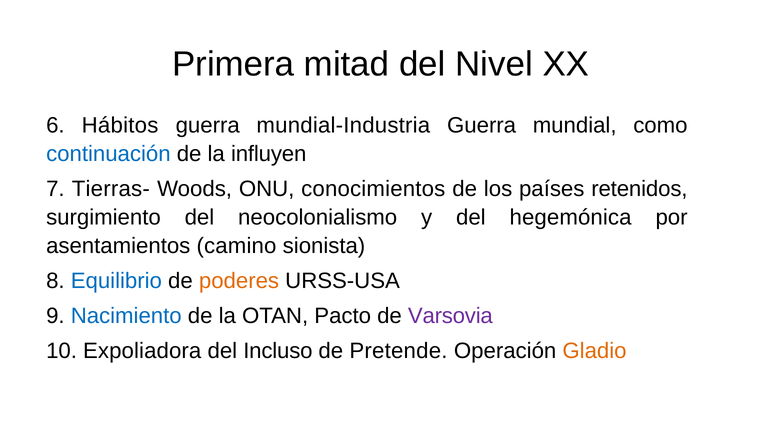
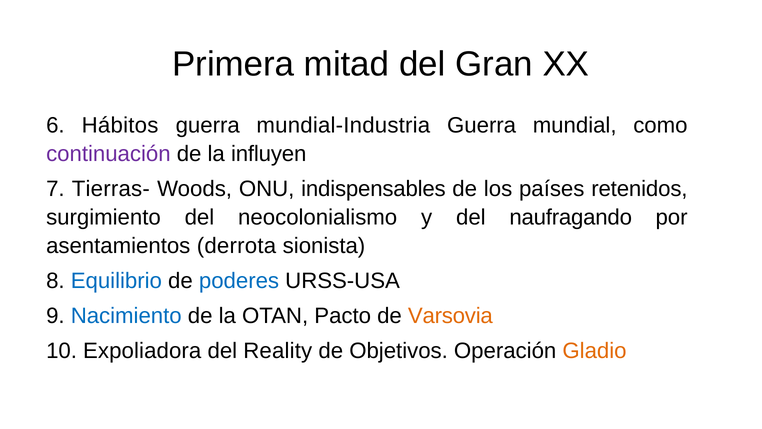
Nivel: Nivel -> Gran (494, 64)
continuación colour: blue -> purple (108, 154)
conocimientos: conocimientos -> indispensables (373, 189)
hegemónica: hegemónica -> naufragando (571, 217)
camino: camino -> derrota (236, 246)
poderes colour: orange -> blue (239, 281)
Varsovia colour: purple -> orange (450, 316)
Incluso: Incluso -> Reality (278, 350)
Pretende: Pretende -> Objetivos (399, 350)
